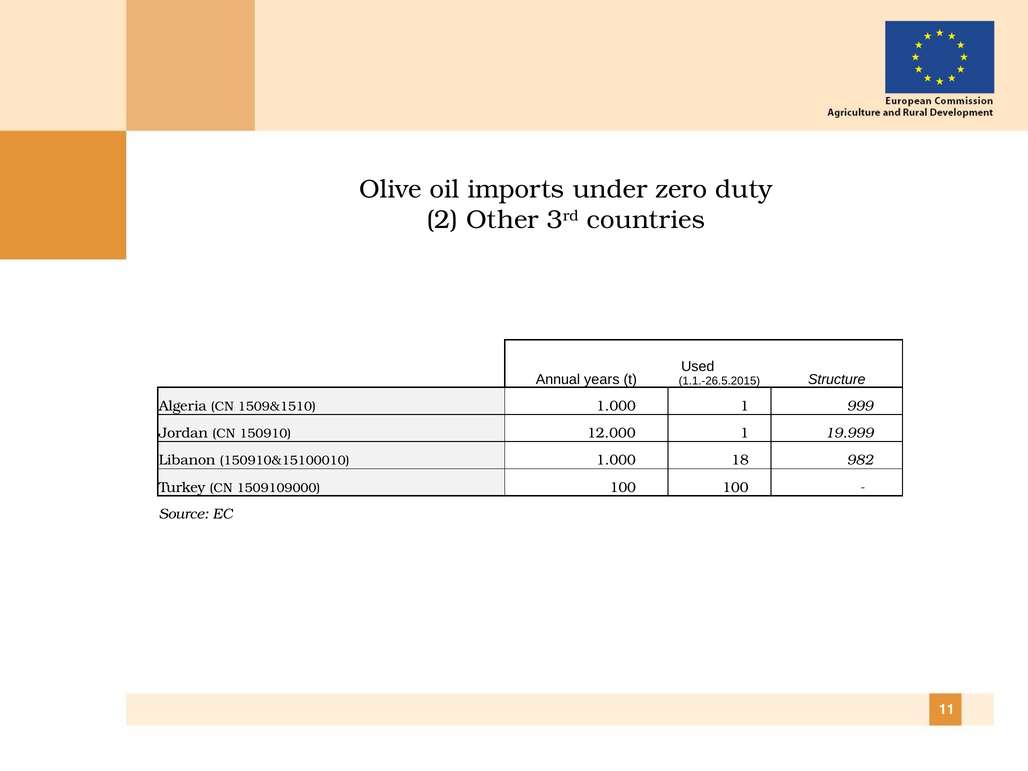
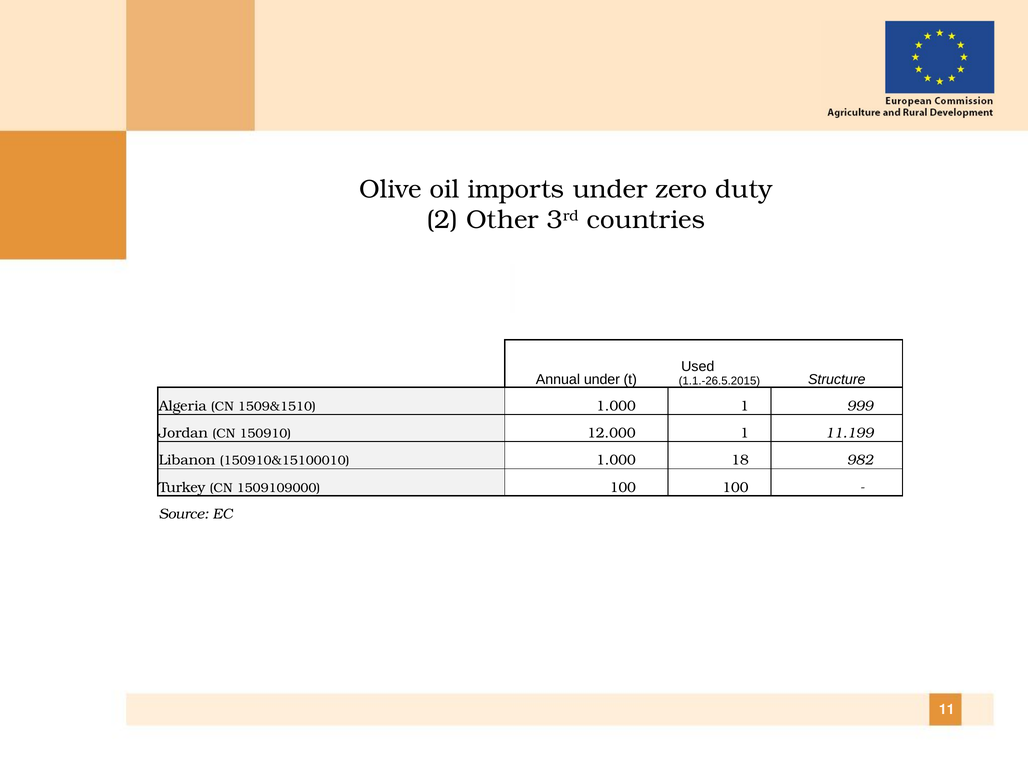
Annual years: years -> under (602, 380)
19.999: 19.999 -> 11.199 (849, 433)
